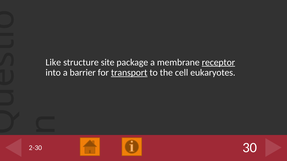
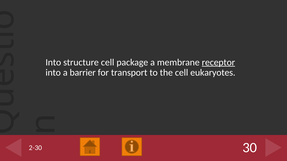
Like: Like -> Into (53, 62)
structure site: site -> cell (108, 62)
transport underline: present -> none (129, 73)
